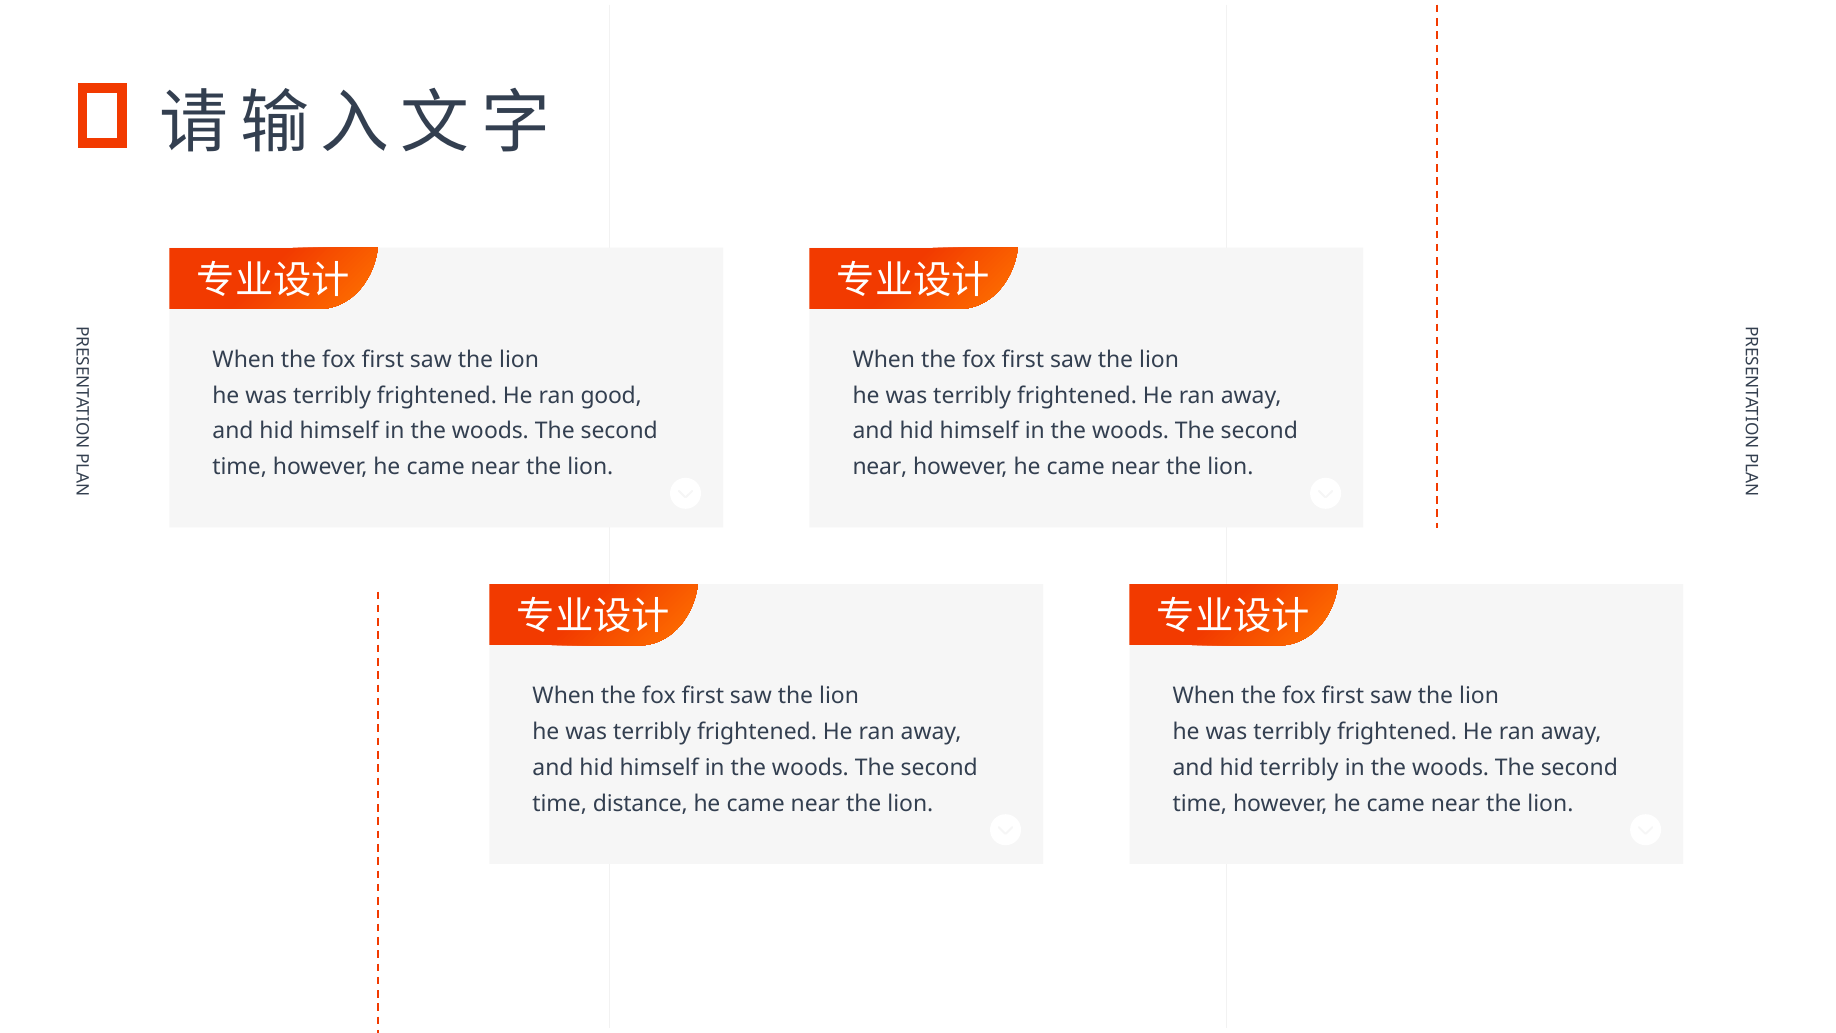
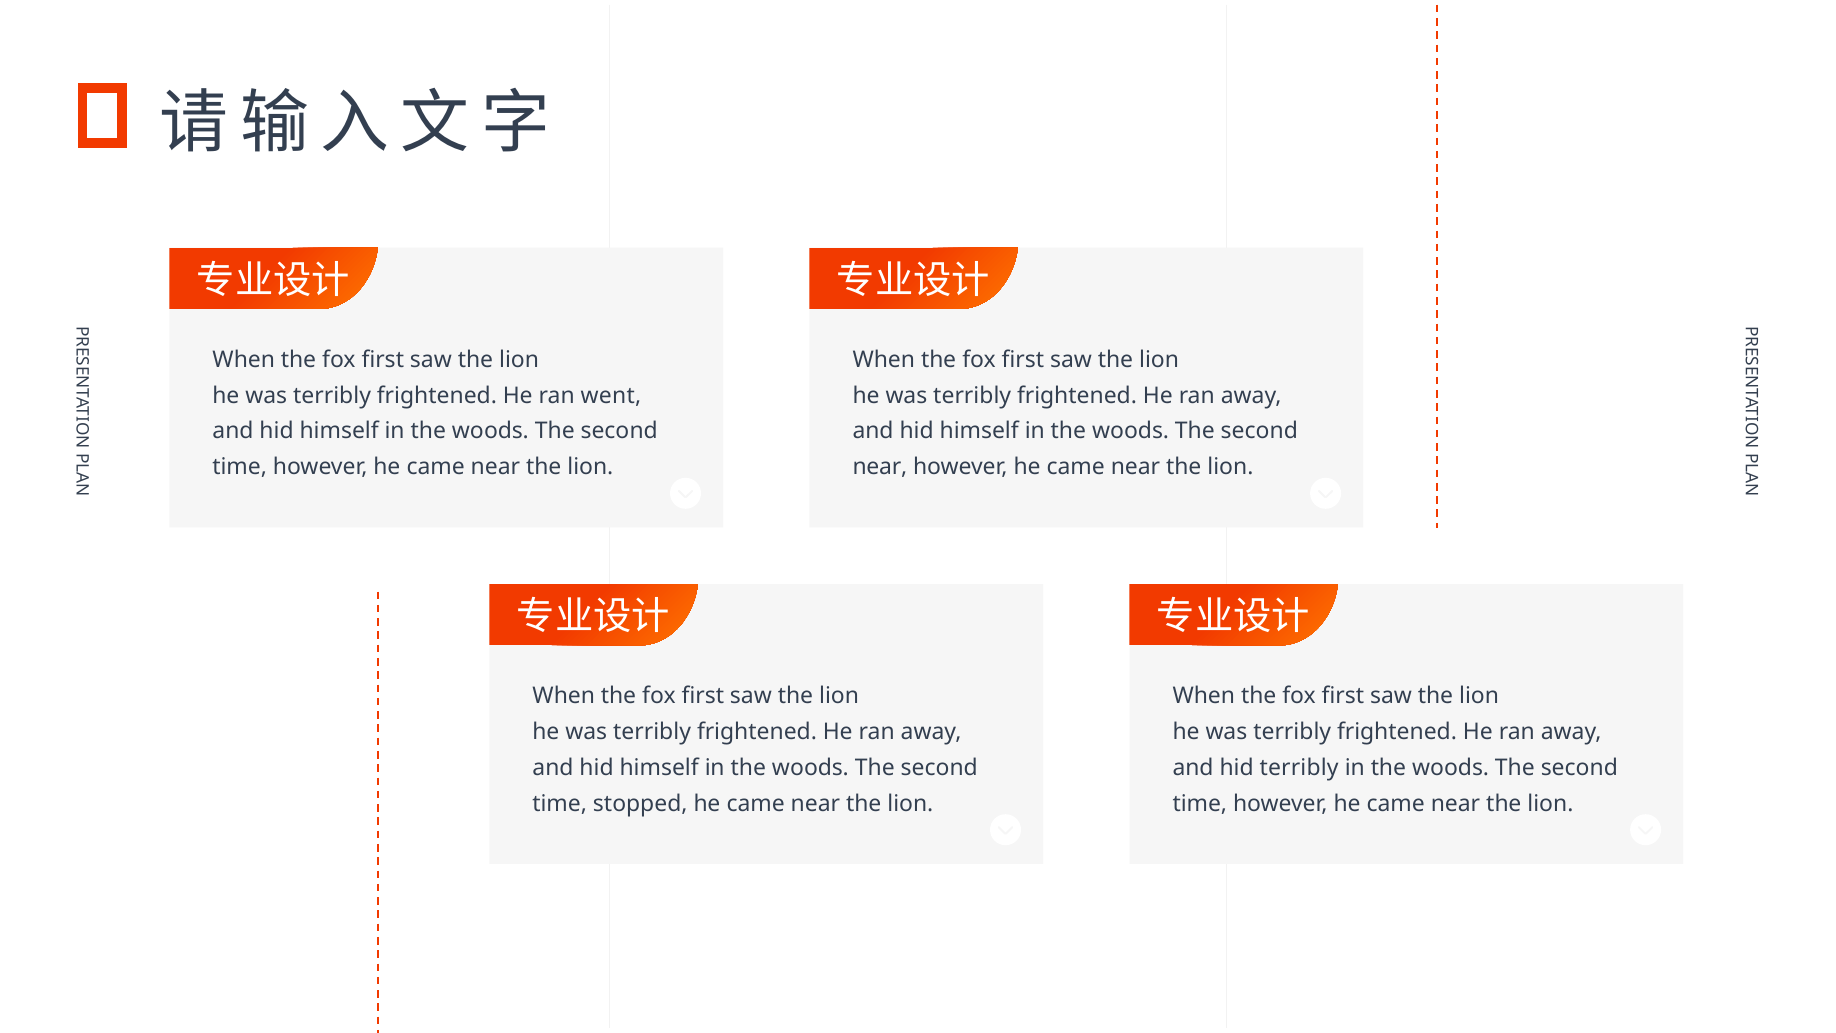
good: good -> went (611, 395)
distance: distance -> stopped (640, 803)
